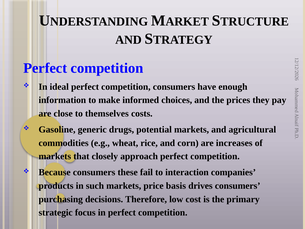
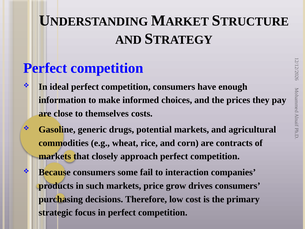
increases: increases -> contracts (234, 143)
these: these -> some (128, 172)
basis: basis -> grow (176, 186)
